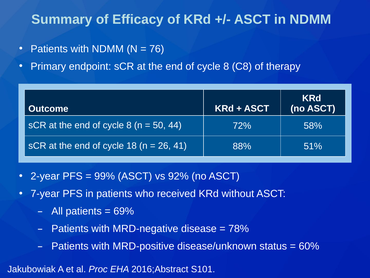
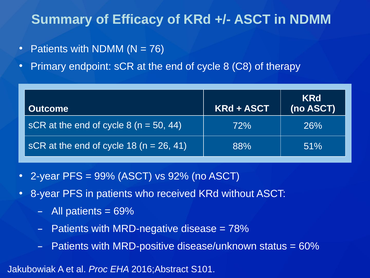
58%: 58% -> 26% (313, 126)
7-year: 7-year -> 8-year (45, 193)
